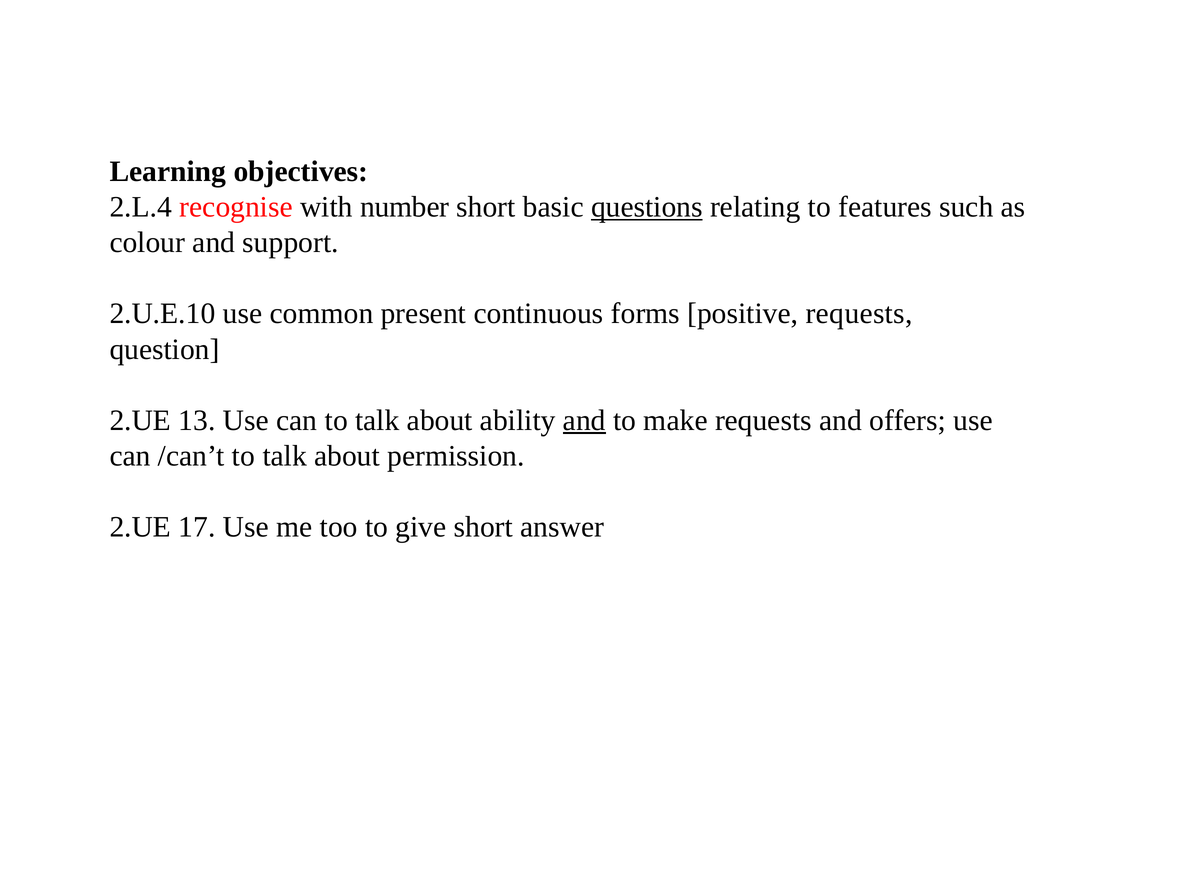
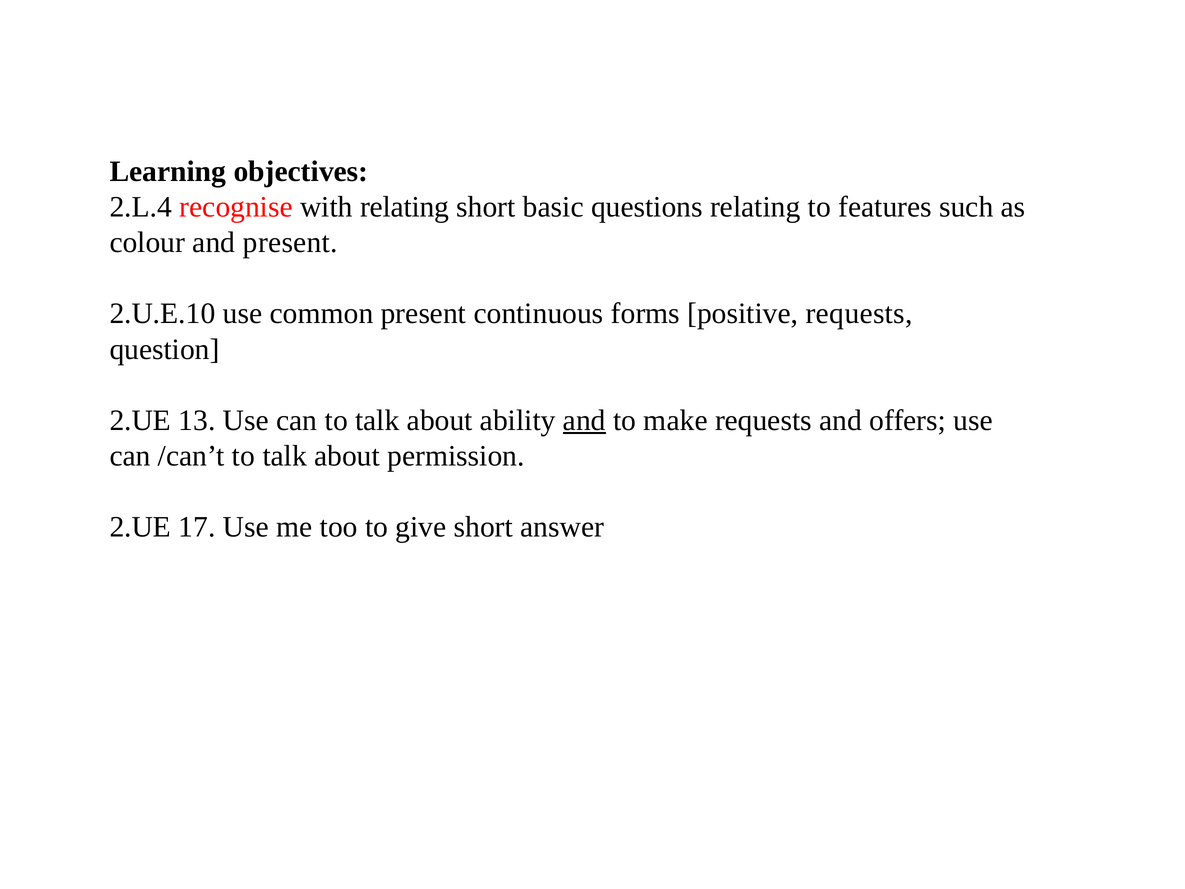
with number: number -> relating (405, 207)
questions underline: present -> none (647, 207)
and support: support -> present (290, 242)
